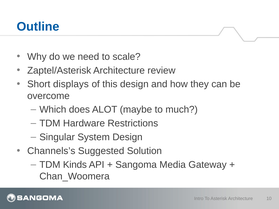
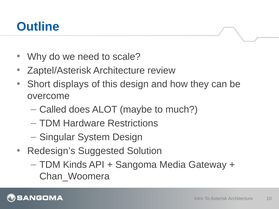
Which: Which -> Called (53, 110)
Channels’s: Channels’s -> Redesign’s (51, 151)
